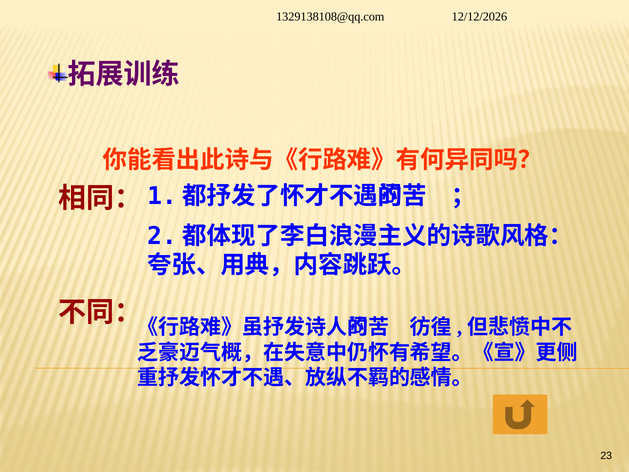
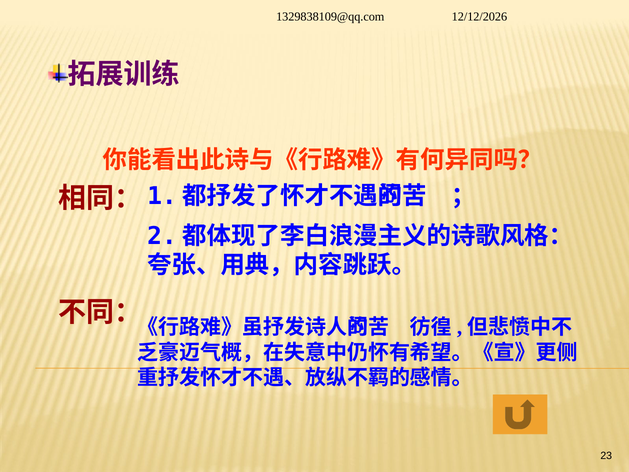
1329138108@qq.com: 1329138108@qq.com -> 1329838109@qq.com (330, 17)
